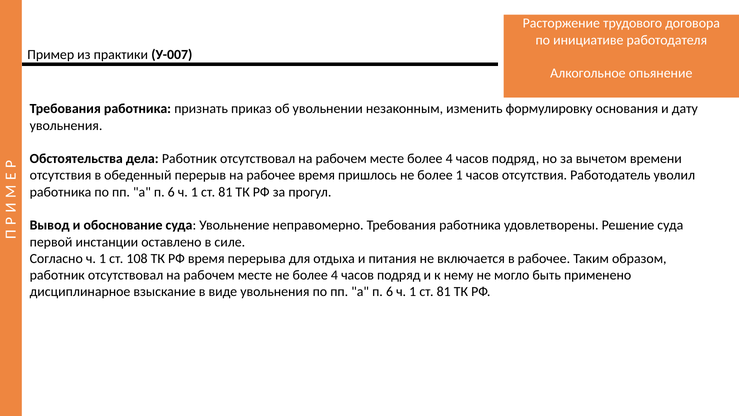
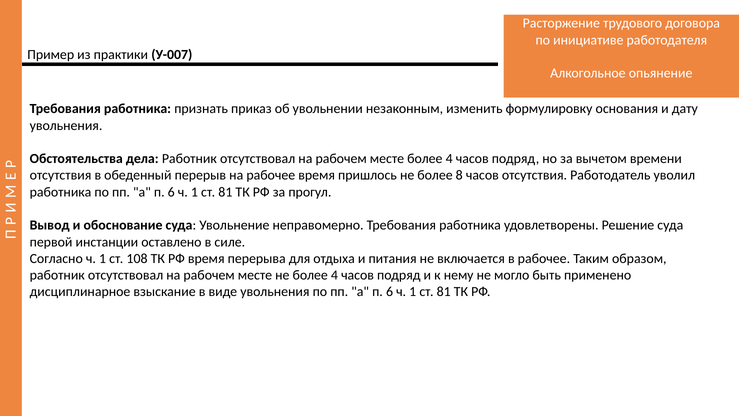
более 1: 1 -> 8 (459, 175)
